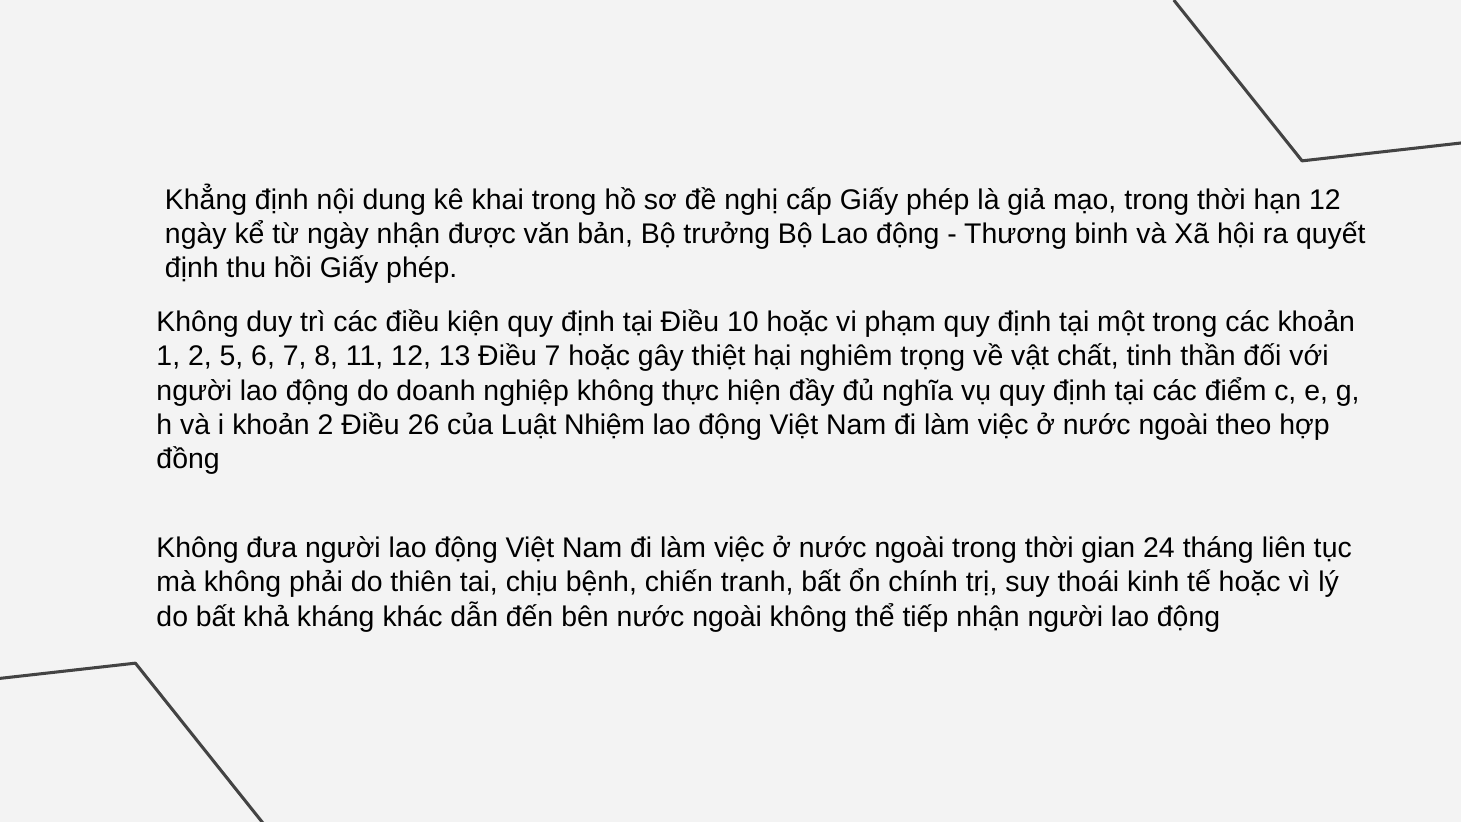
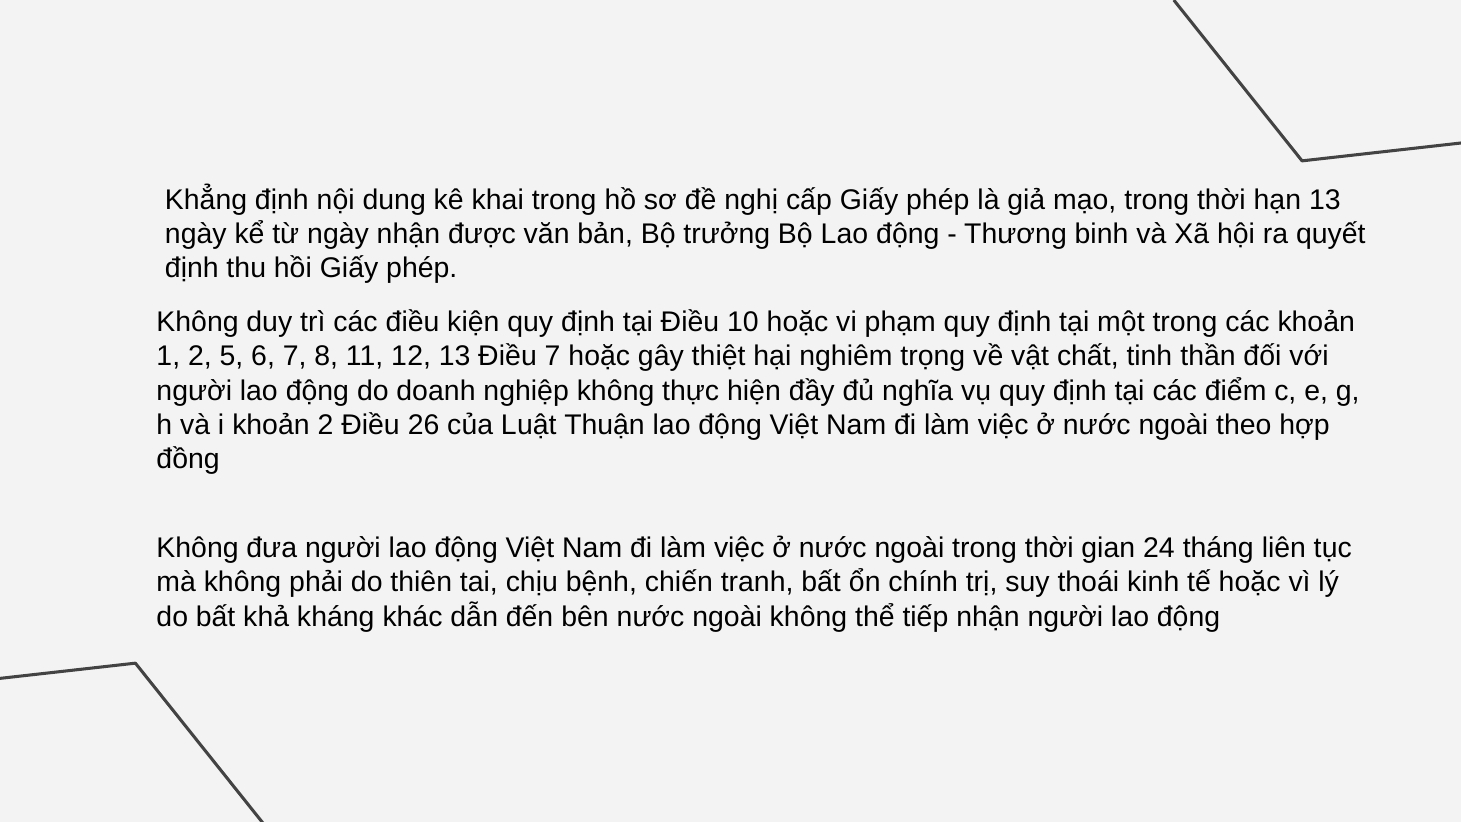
hạn 12: 12 -> 13 (1325, 200)
Nhiệm: Nhiệm -> Thuận (605, 425)
